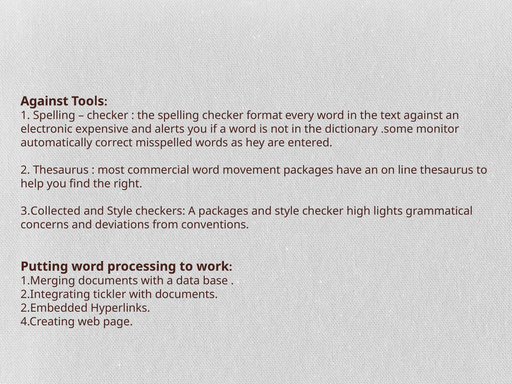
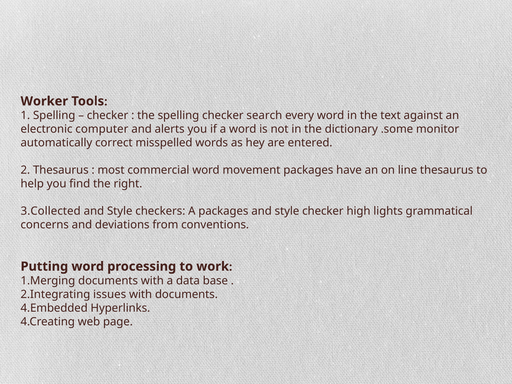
Against: Against -> Worker (44, 101)
format: format -> search (264, 116)
expensive: expensive -> computer (102, 129)
tickler: tickler -> issues (110, 294)
2.Embedded: 2.Embedded -> 4.Embedded (54, 308)
